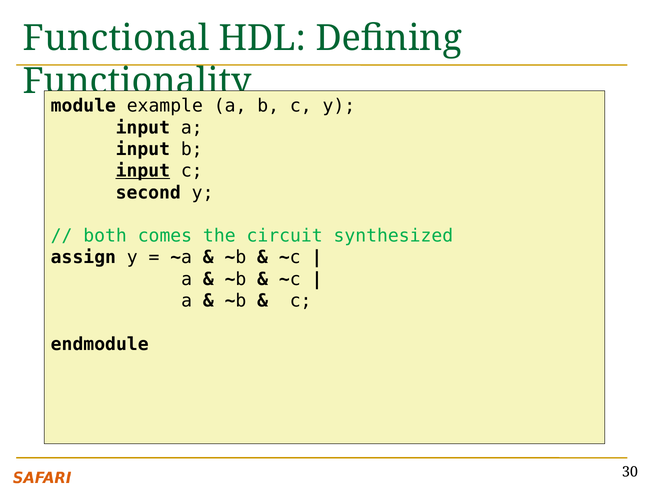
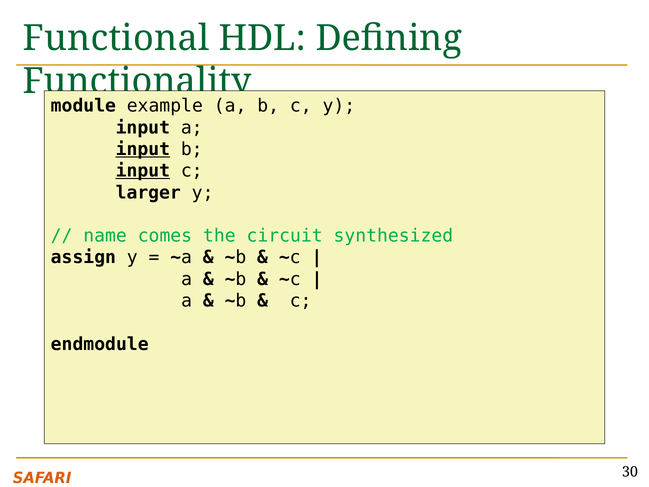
input underline: none -> present (143, 149)
second: second -> larger (148, 192)
both: both -> name (105, 236)
